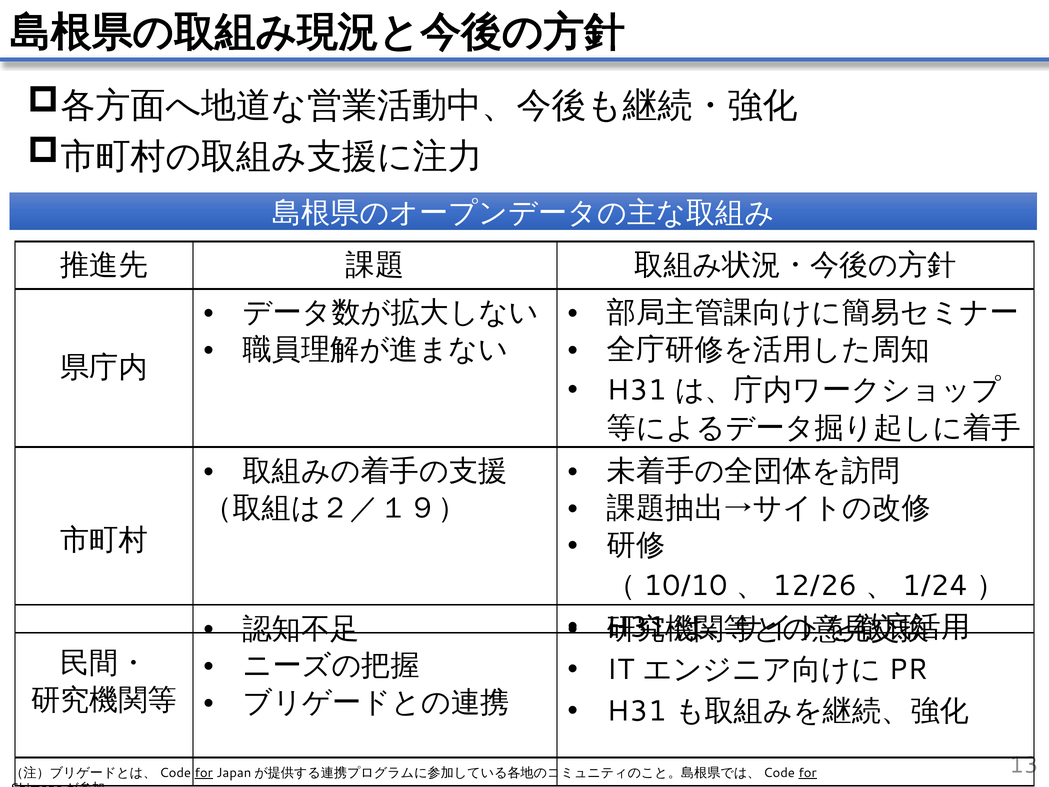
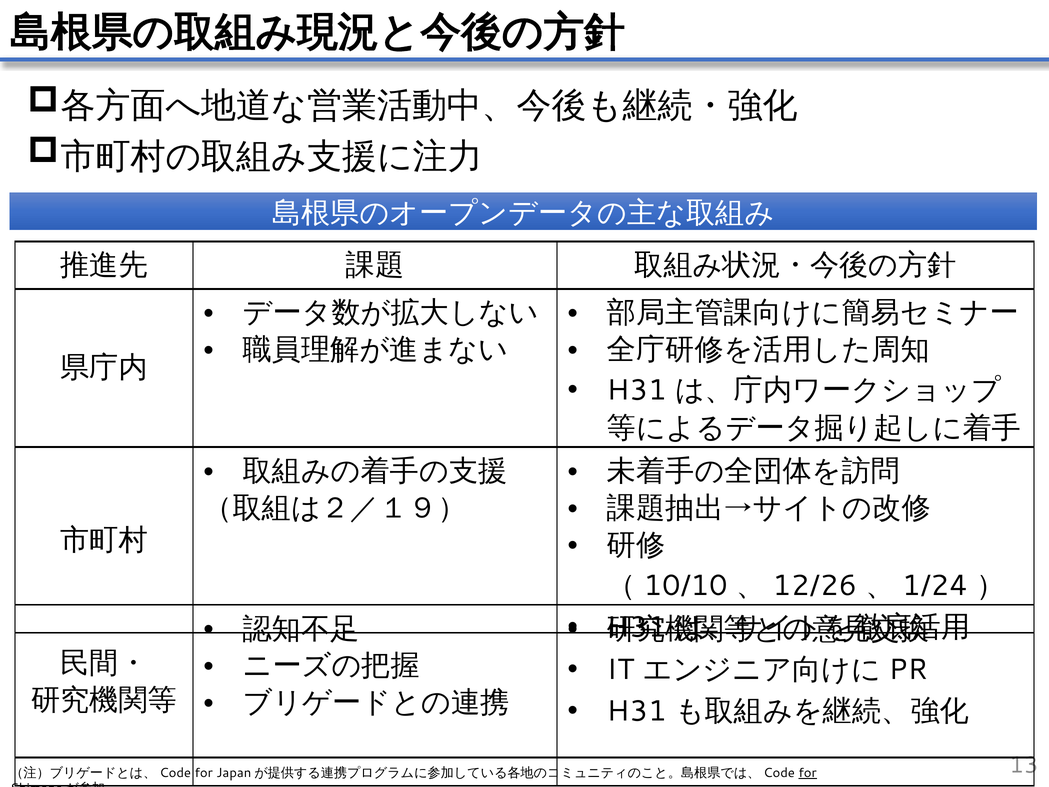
for underline: present -> none (204, 773)
